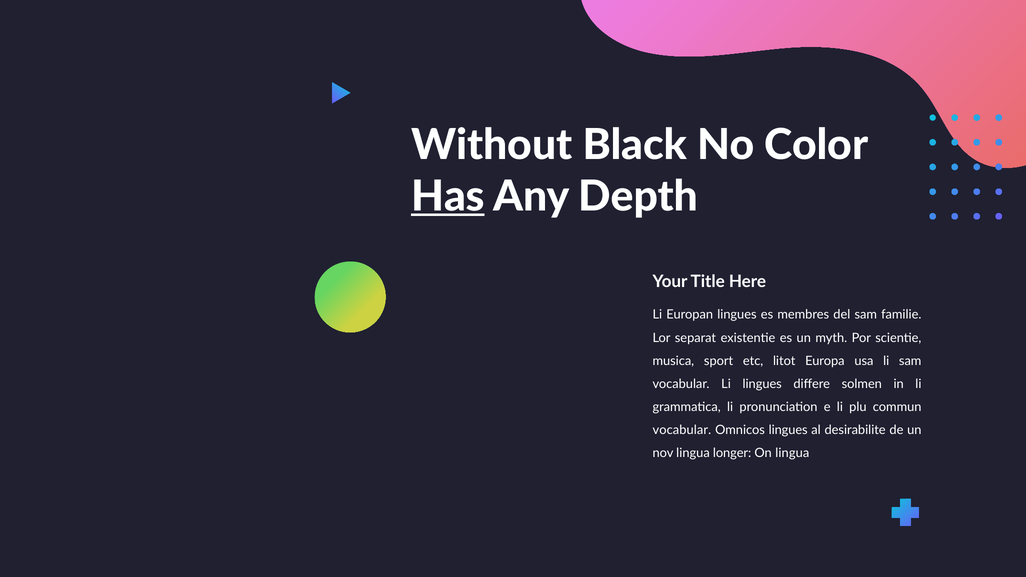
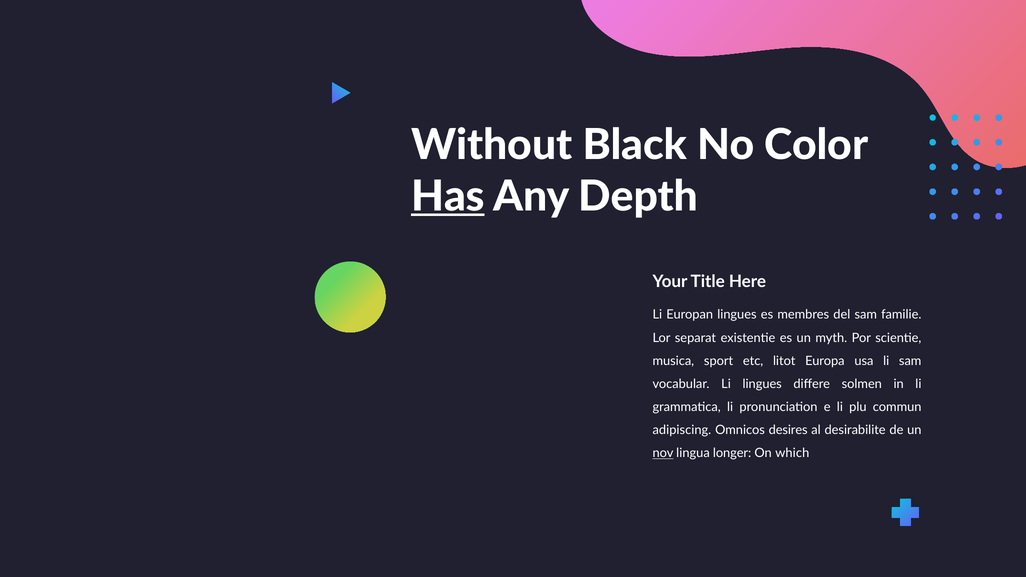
vocabular: vocabular -> adipiscing (682, 430)
Omnicos lingues: lingues -> desires (788, 430)
nov underline: none -> present (663, 453)
On lingua: lingua -> which (792, 453)
